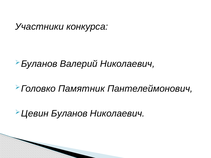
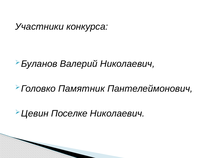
Цевин Буланов: Буланов -> Поселке (69, 114)
